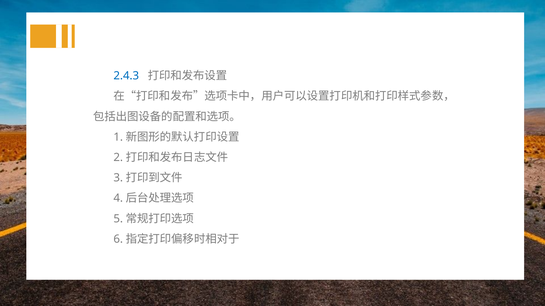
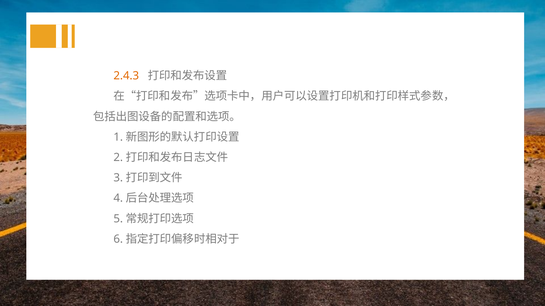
2.4.3 colour: blue -> orange (126, 76)
